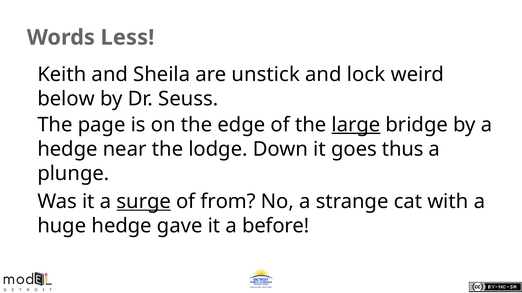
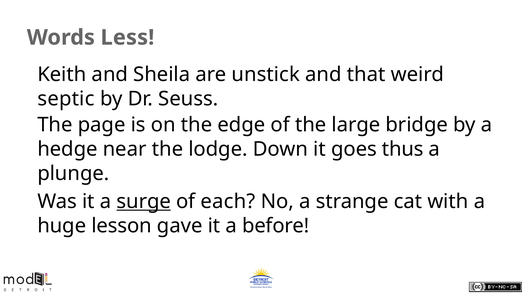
lock: lock -> that (366, 75)
below: below -> septic (66, 99)
large underline: present -> none (356, 125)
from: from -> each (228, 202)
huge hedge: hedge -> lesson (122, 226)
